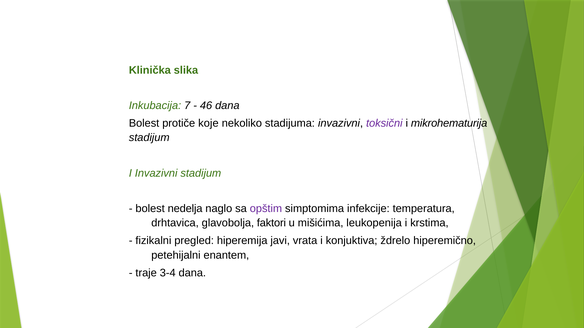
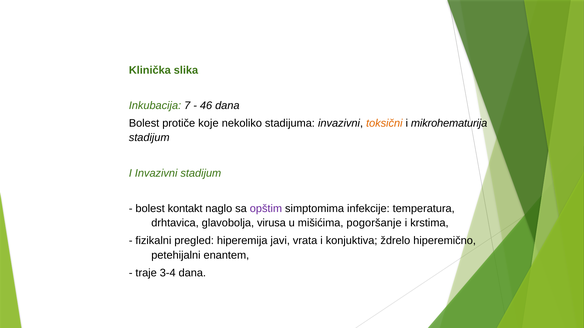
toksični colour: purple -> orange (384, 123)
nedelja: nedelja -> kontakt (185, 209)
faktori: faktori -> virusa (271, 223)
leukopenija: leukopenija -> pogoršanje (374, 223)
